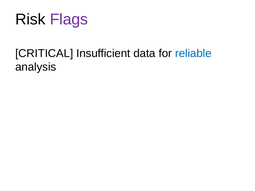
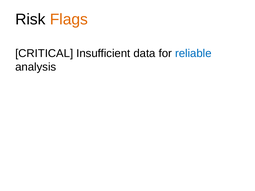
Flags colour: purple -> orange (69, 19)
